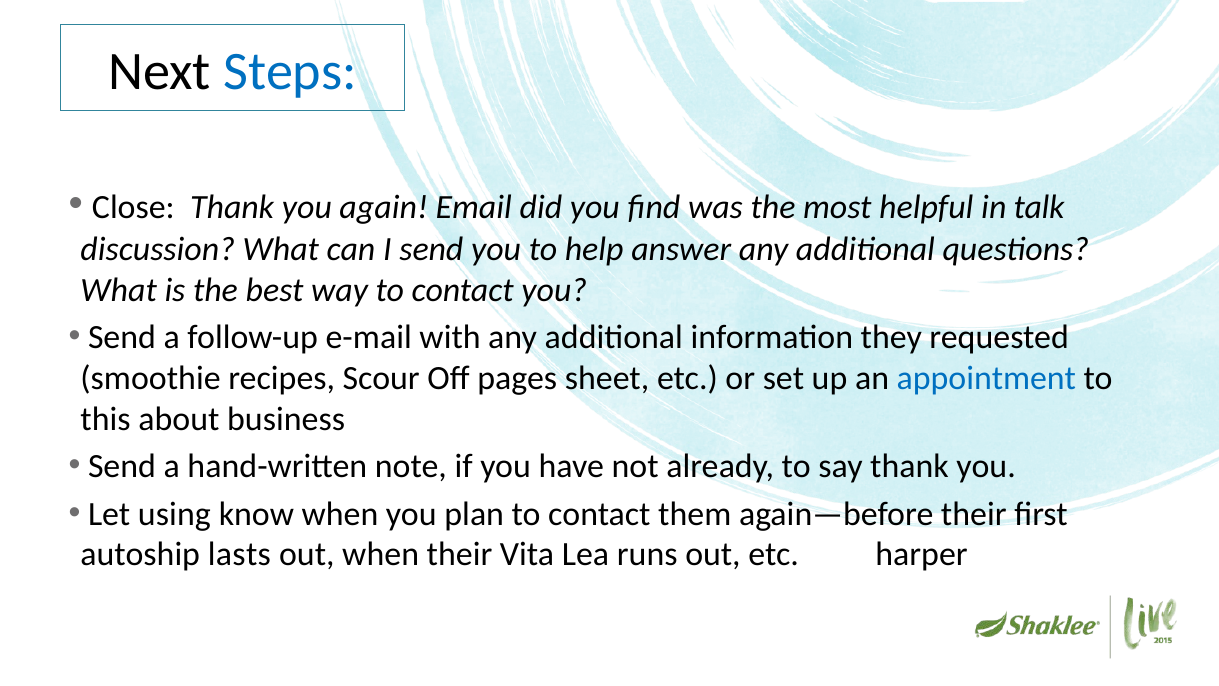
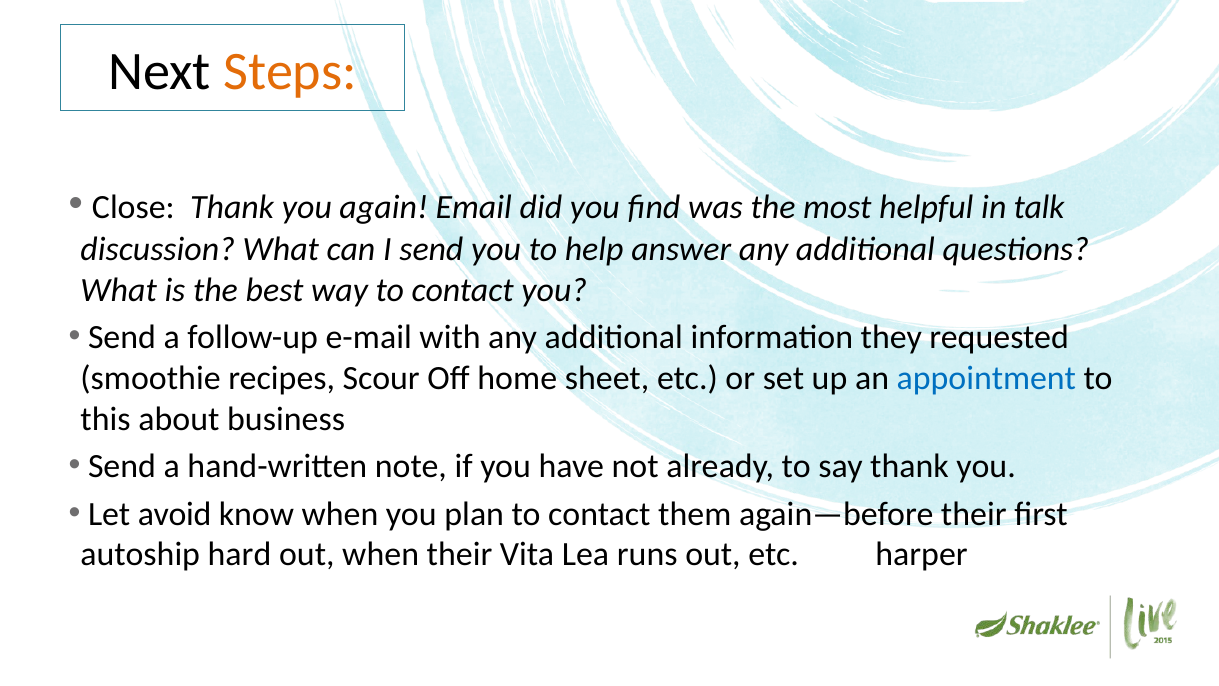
Steps colour: blue -> orange (290, 71)
pages: pages -> home (517, 378)
using: using -> avoid (175, 514)
lasts: lasts -> hard (240, 554)
